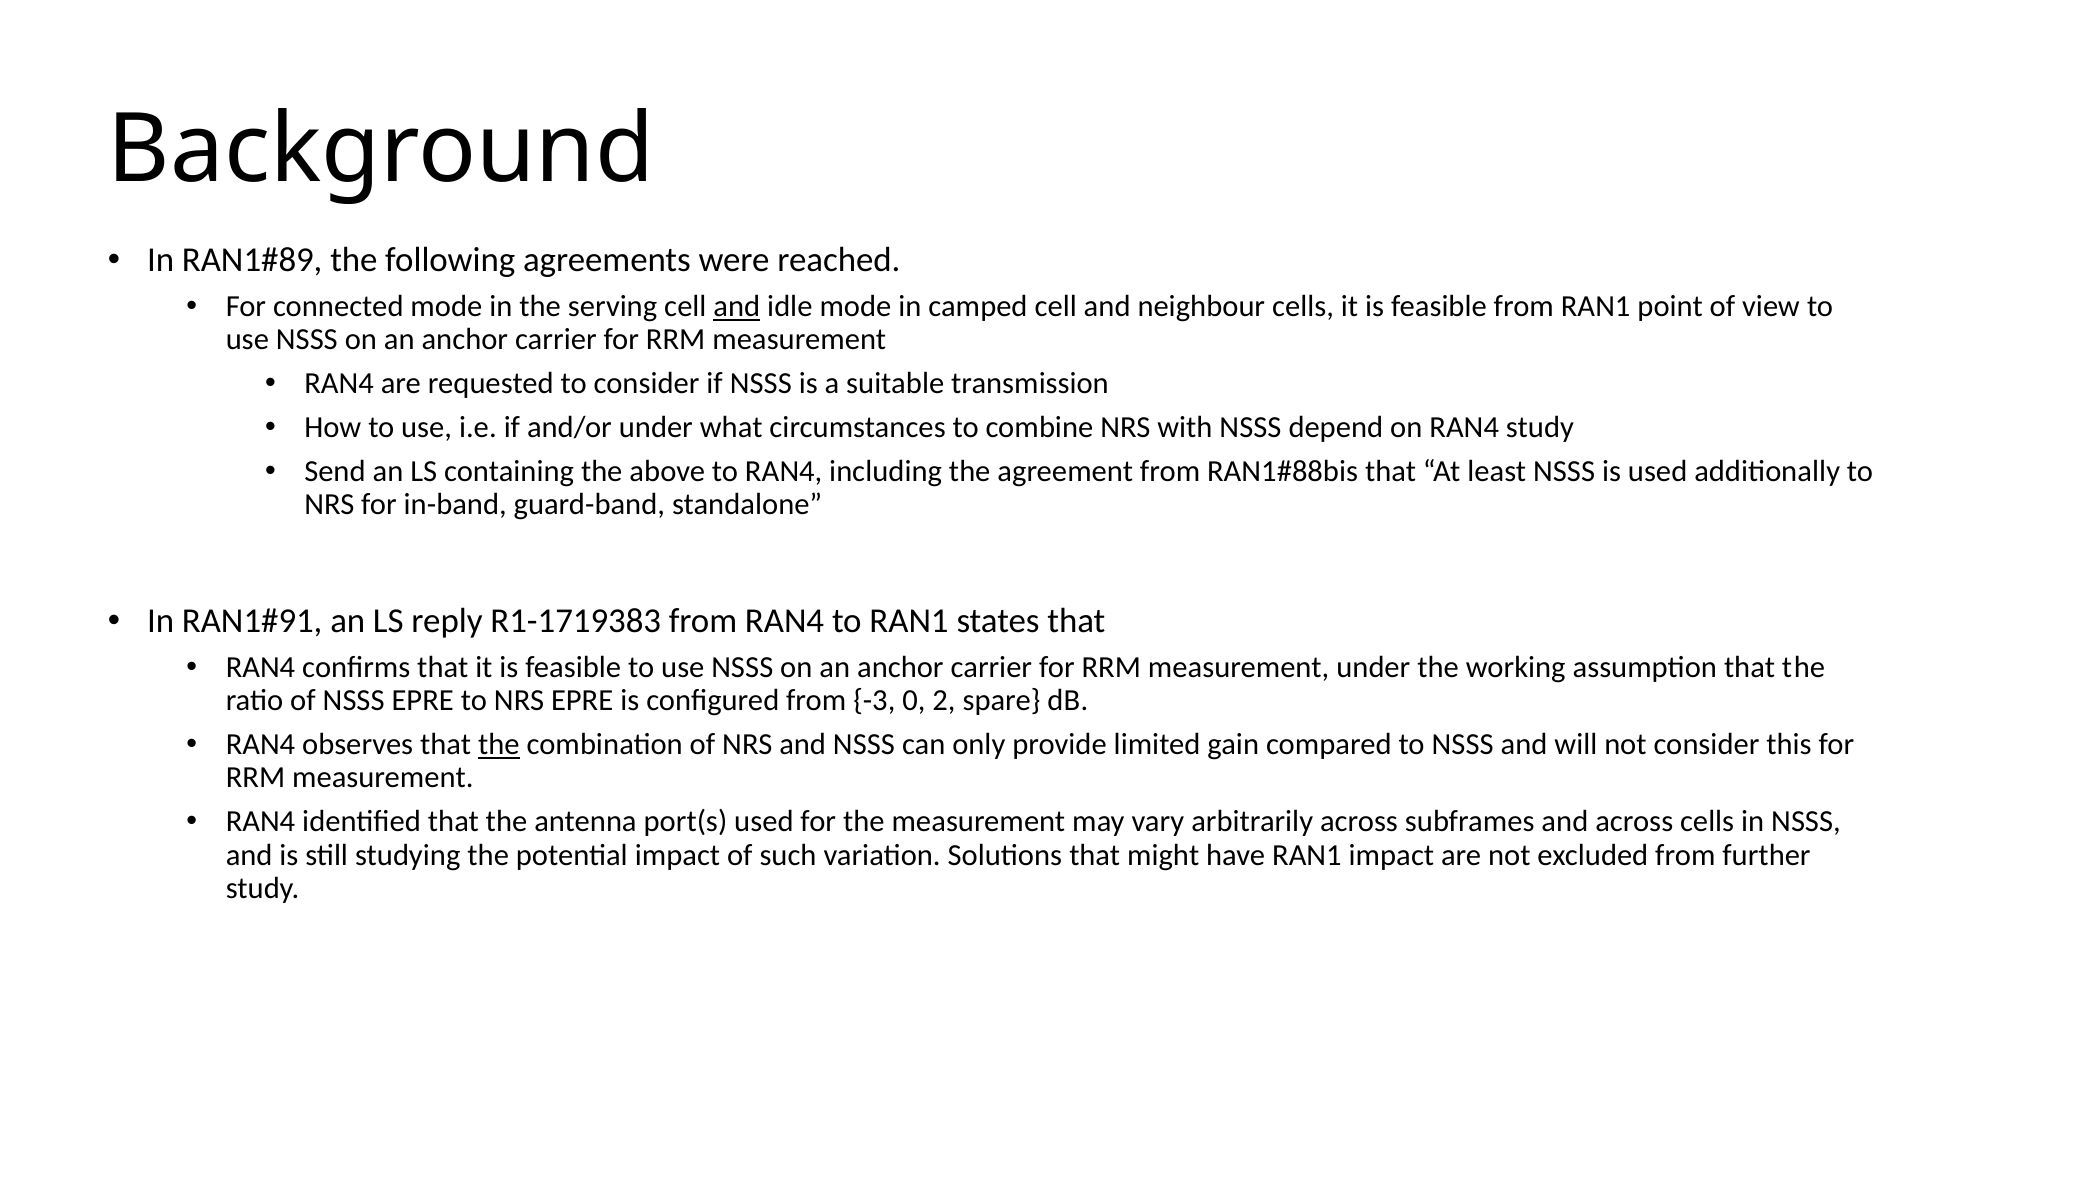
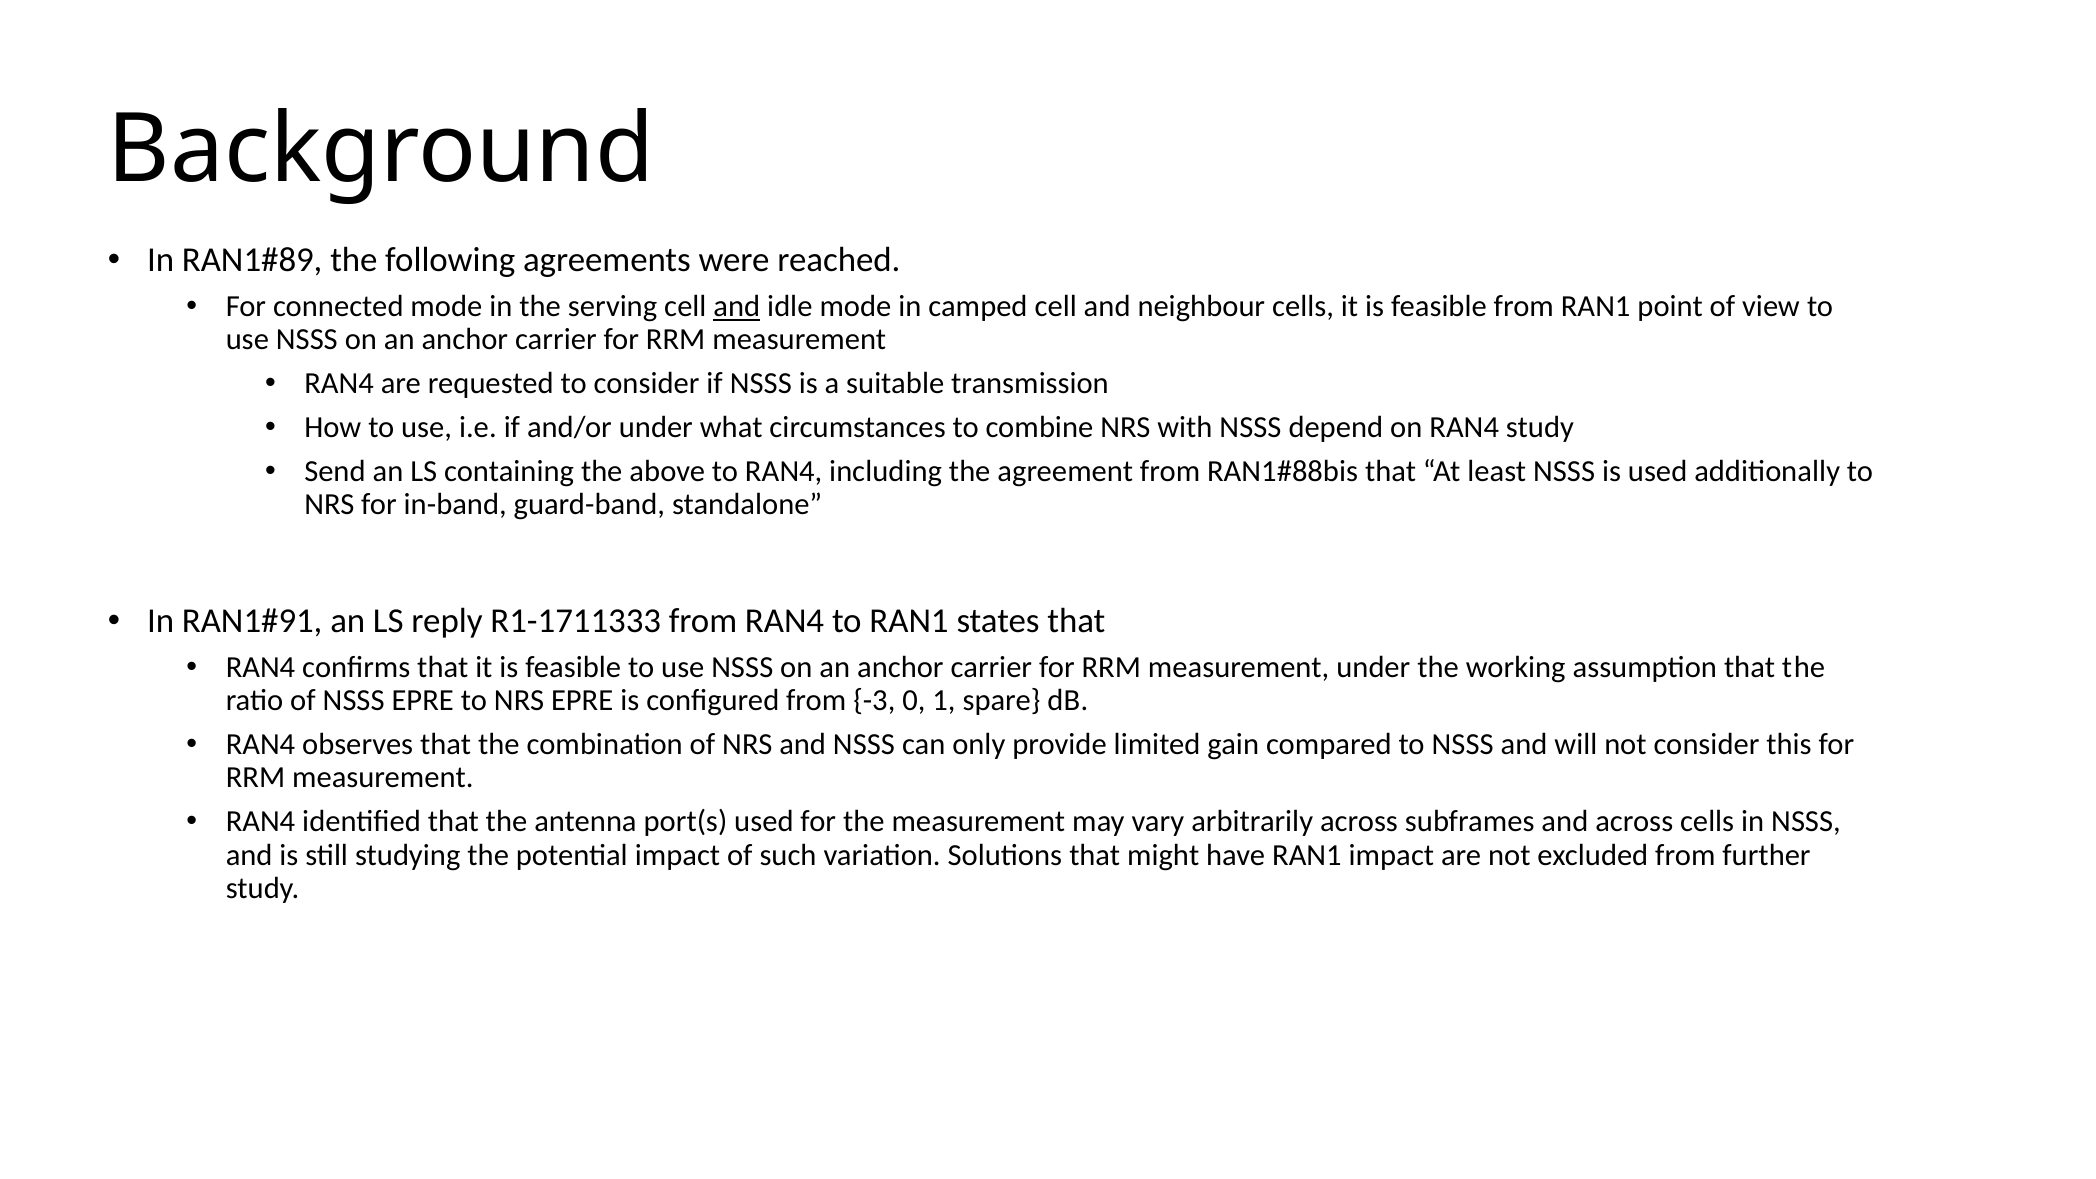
R1-1719383: R1-1719383 -> R1-1711333 (576, 621)
2: 2 -> 1 (944, 701)
the underline: present -> none (499, 745)
